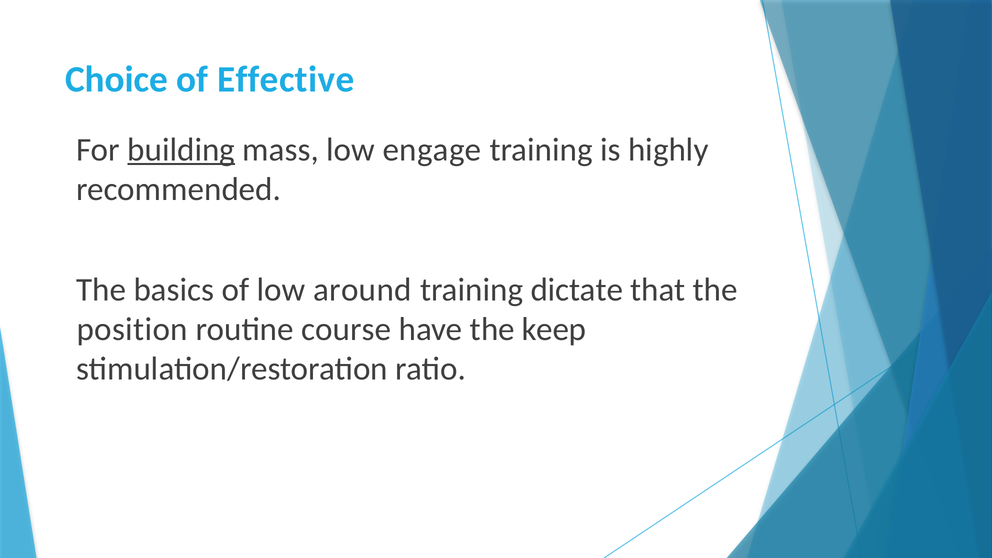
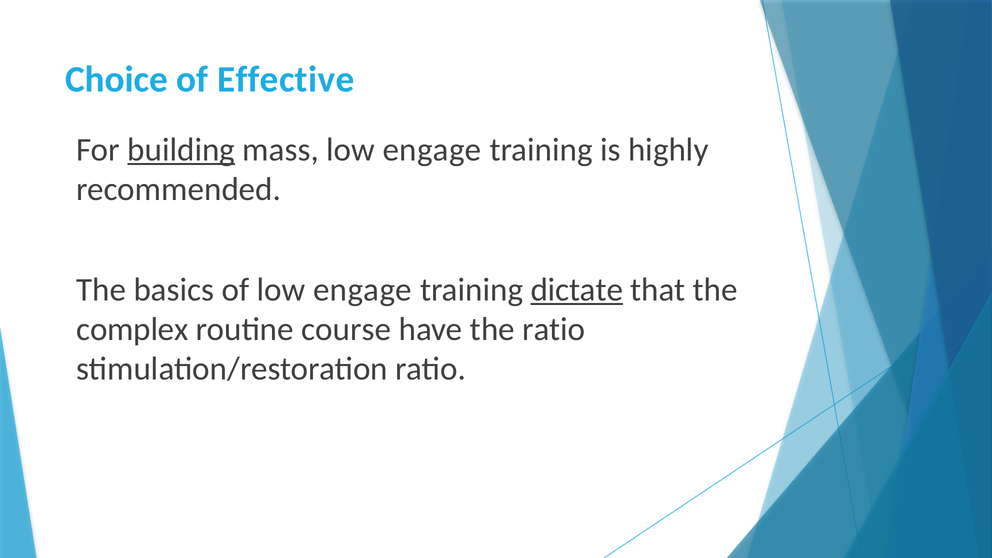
of low around: around -> engage (362, 290)
dictate underline: none -> present (577, 290)
position: position -> complex (132, 329)
the keep: keep -> ratio (554, 329)
